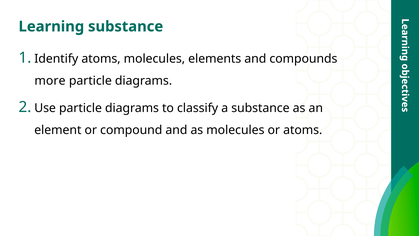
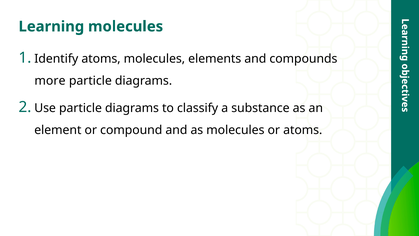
Learning substance: substance -> molecules (126, 26)
